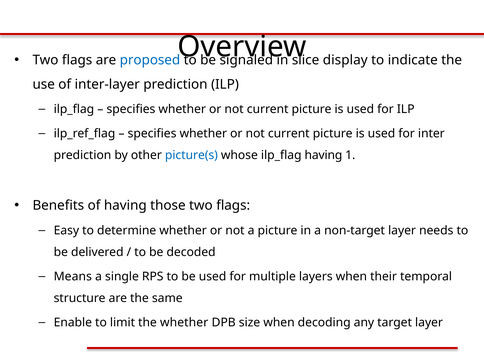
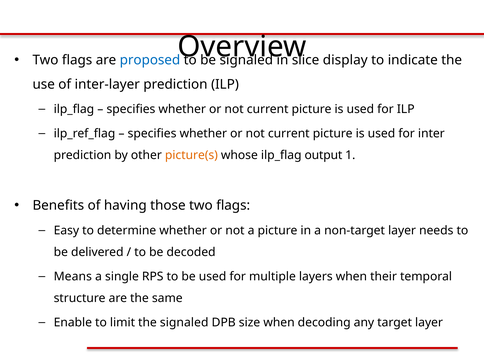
picture(s colour: blue -> orange (191, 155)
ilp_flag having: having -> output (323, 155)
the whether: whether -> signaled (184, 322)
